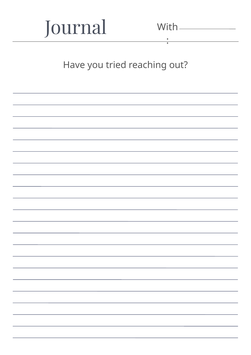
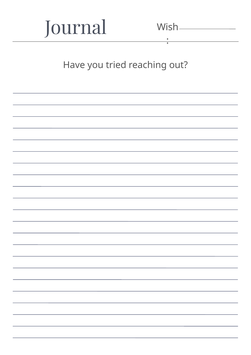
With: With -> Wish (168, 27)
